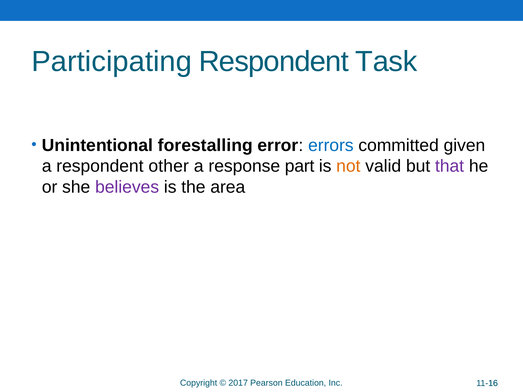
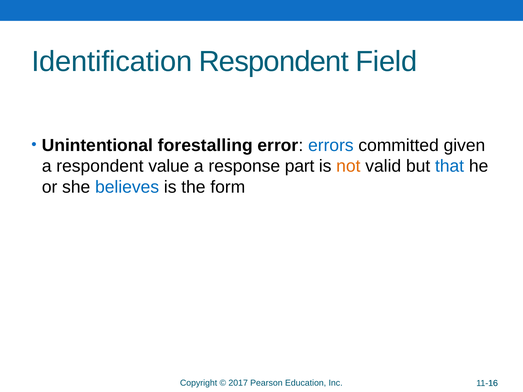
Participating: Participating -> Identification (112, 62)
Task: Task -> Field (386, 62)
other: other -> value (169, 166)
that colour: purple -> blue (450, 166)
believes colour: purple -> blue (127, 187)
area: area -> form (228, 187)
